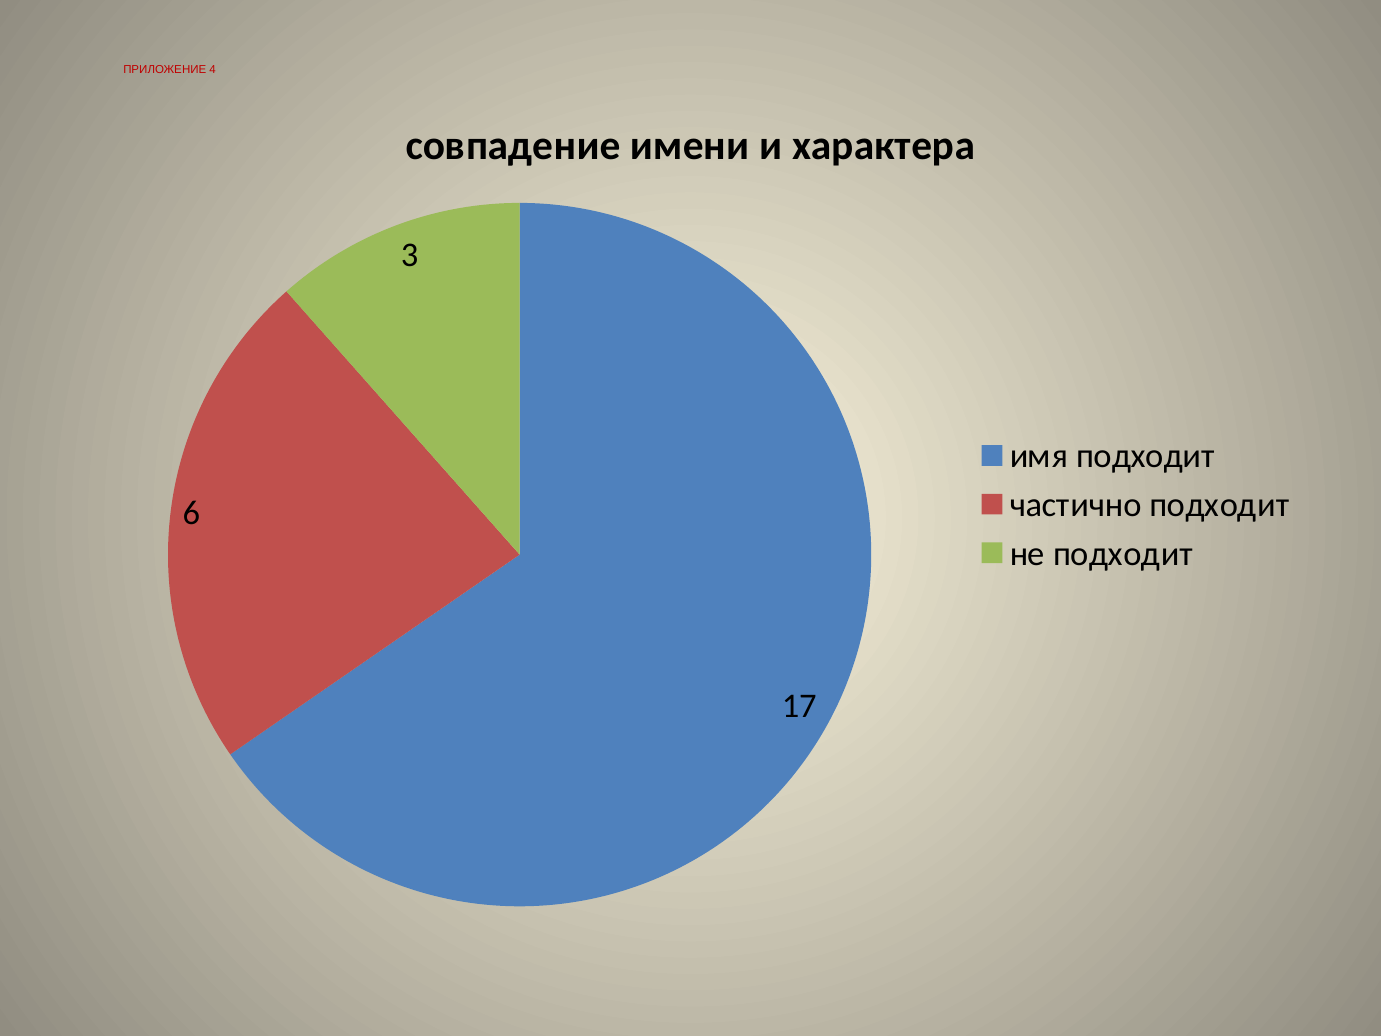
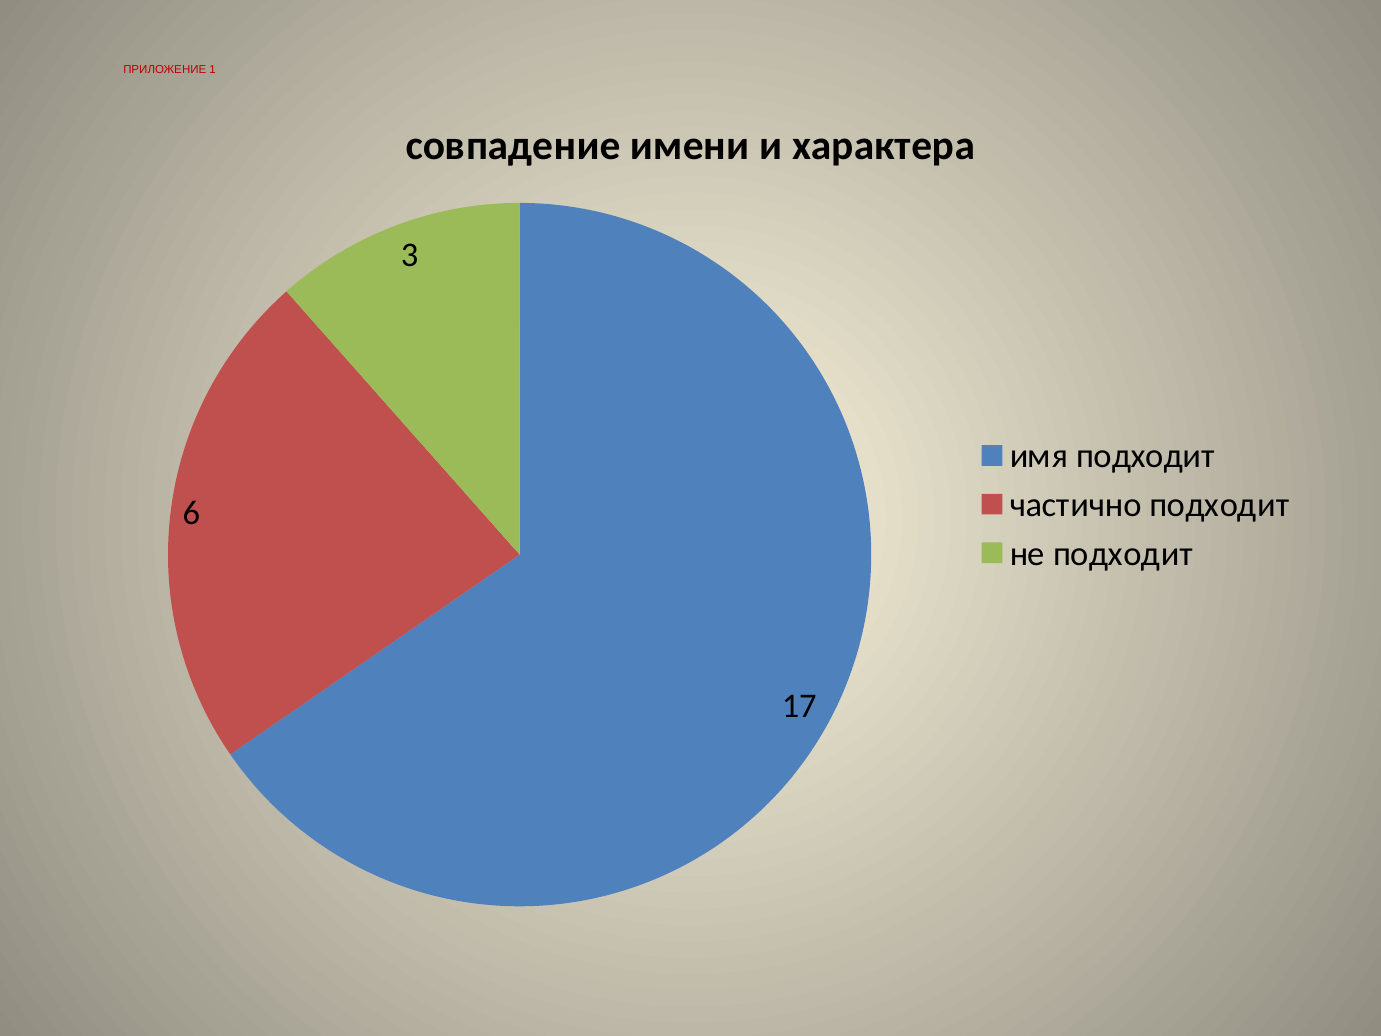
4: 4 -> 1 (213, 69)
